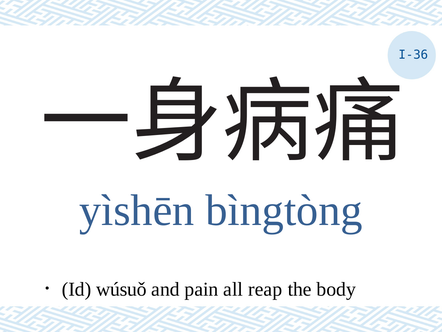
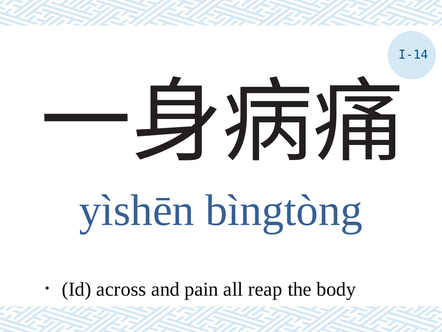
I-36: I-36 -> I-14 (413, 55)
wúsuǒ: wúsuǒ -> across (121, 289)
